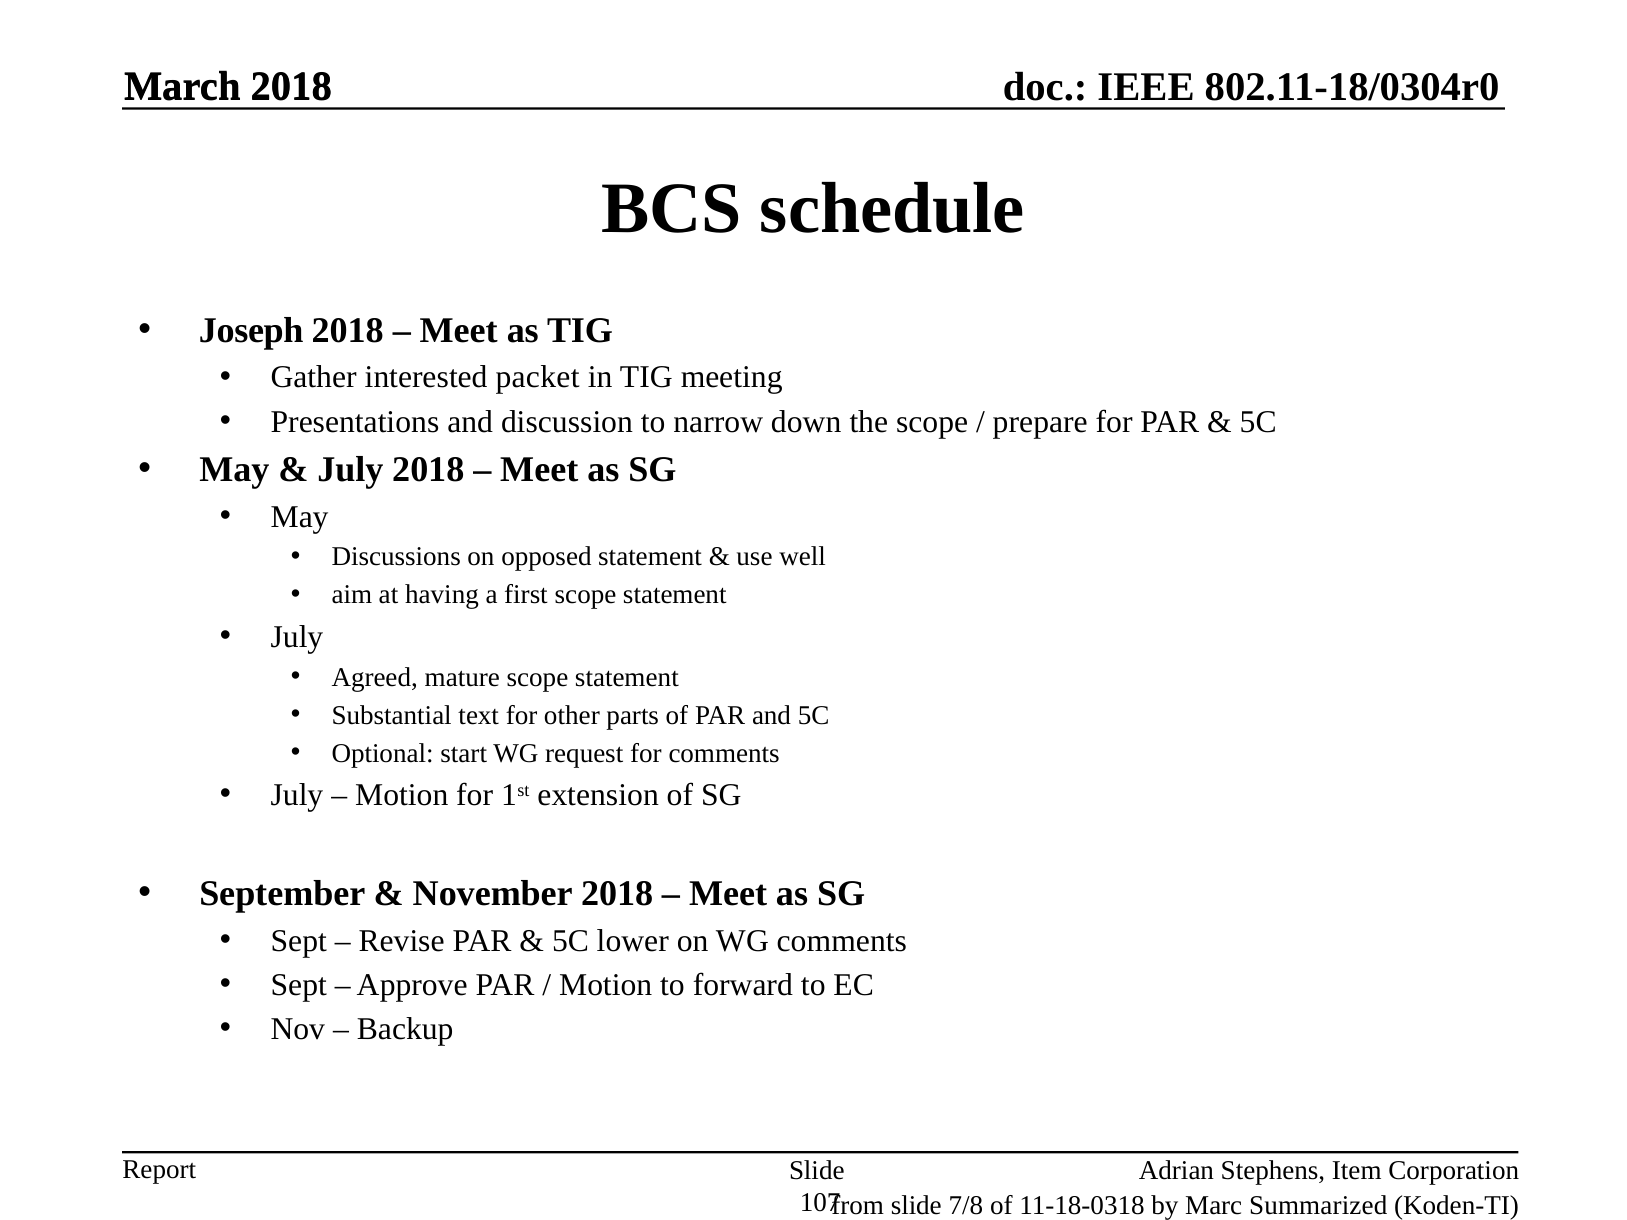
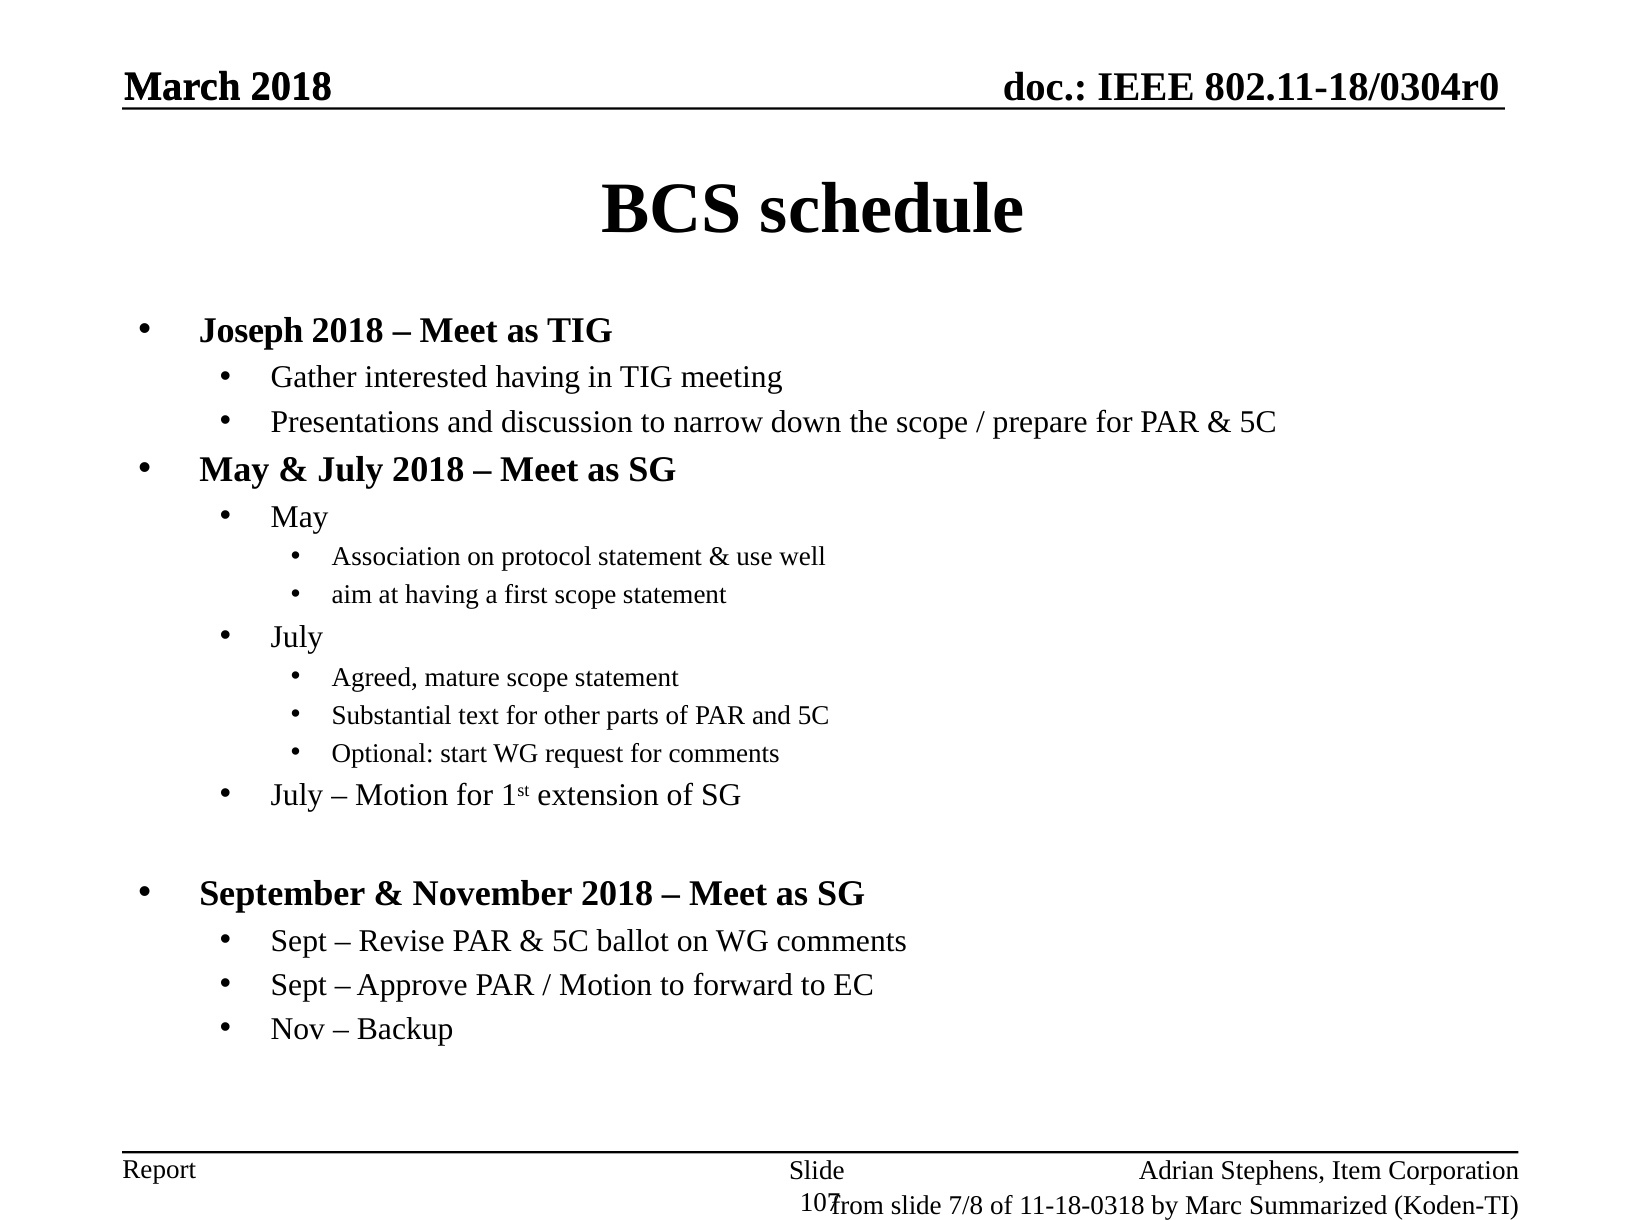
interested packet: packet -> having (538, 377)
Discussions: Discussions -> Association (396, 557)
opposed: opposed -> protocol (546, 557)
lower: lower -> ballot (633, 941)
